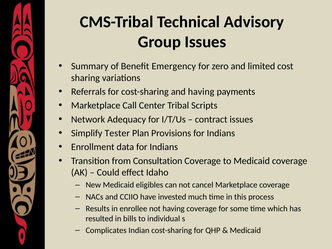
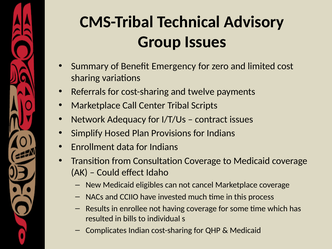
and having: having -> twelve (201, 92)
Tester: Tester -> Hosed (117, 133)
